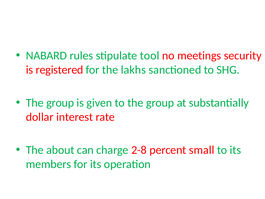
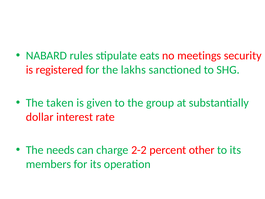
tool: tool -> eats (150, 56)
group: group -> taken (60, 103)
about: about -> needs (60, 150)
2-8: 2-8 -> 2-2 (139, 150)
small: small -> other (202, 150)
